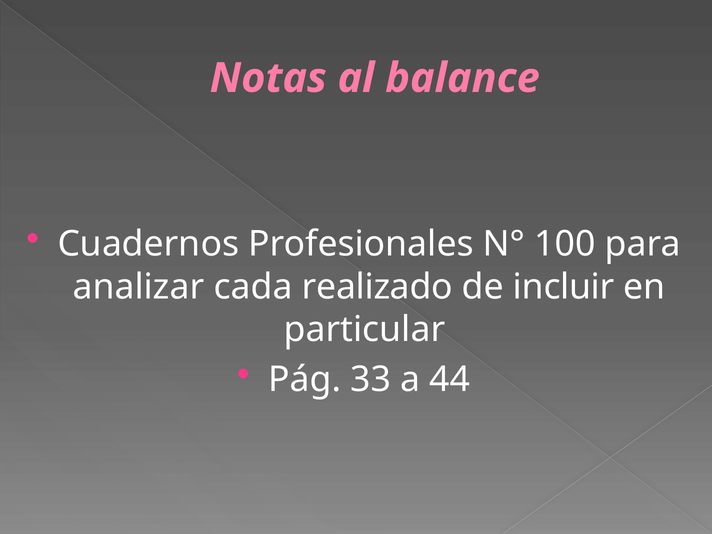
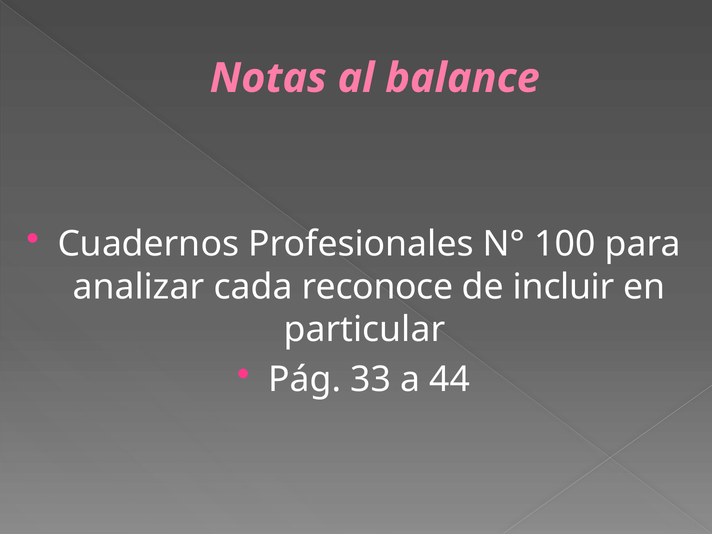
realizado: realizado -> reconoce (377, 287)
